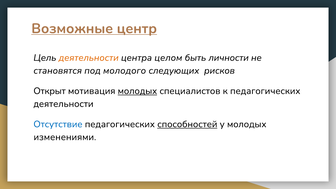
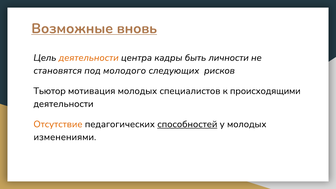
центр: центр -> вновь (137, 29)
целом: целом -> кадры (168, 58)
Открыт: Открыт -> Тьютор (50, 91)
молодых underline: present -> none (137, 91)
к педагогических: педагогических -> происходящими (265, 91)
Отсутствие colour: blue -> orange (58, 124)
